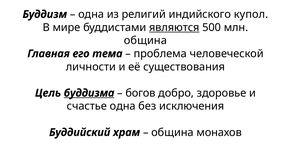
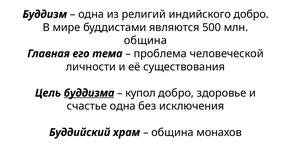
индийского купол: купол -> добро (251, 14)
являются underline: present -> none (174, 27)
богов: богов -> купол (140, 93)
